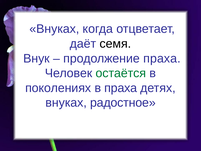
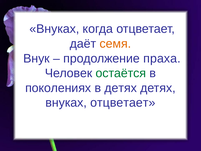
семя colour: black -> orange (115, 44)
в праха: праха -> детях (121, 88)
внуках радостное: радостное -> отцветает (123, 103)
